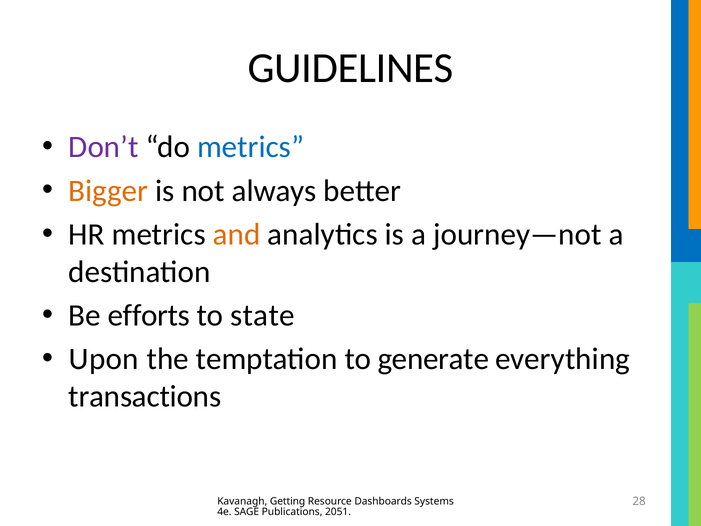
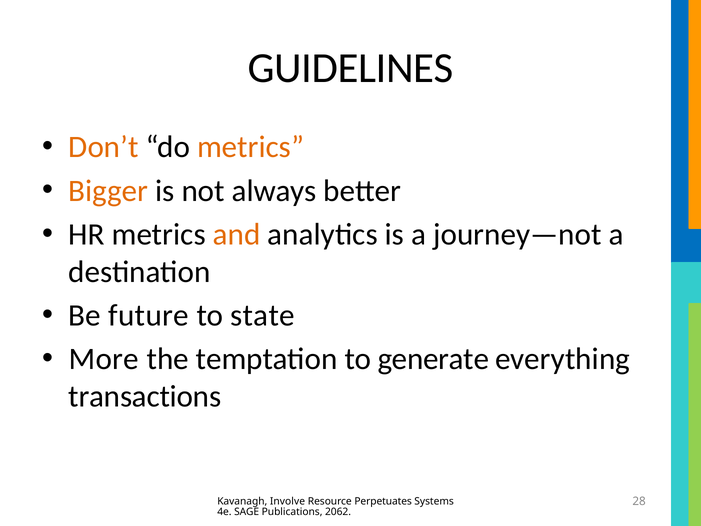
Don’t colour: purple -> orange (103, 147)
metrics colour: blue -> orange (251, 147)
efforts: efforts -> future (149, 315)
Upon: Upon -> More (104, 359)
Getting: Getting -> Involve (288, 501)
Dashboards: Dashboards -> Perpetuates (383, 501)
2051: 2051 -> 2062 (338, 511)
